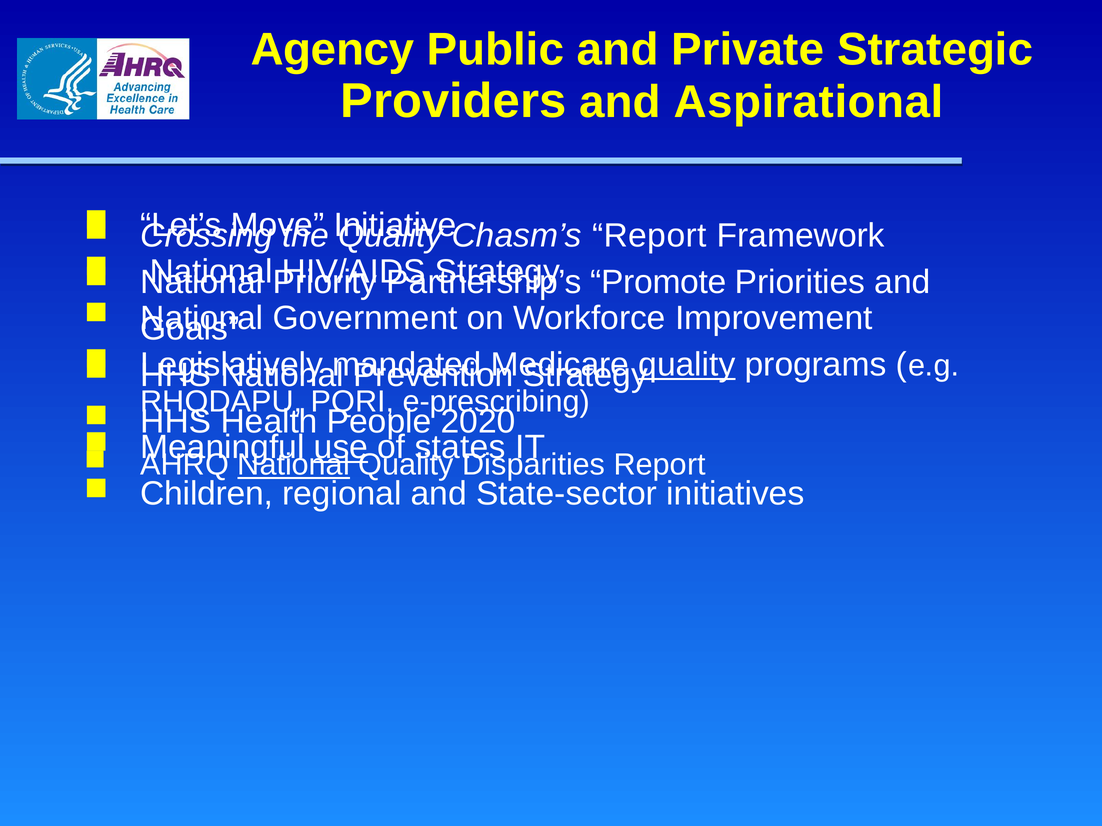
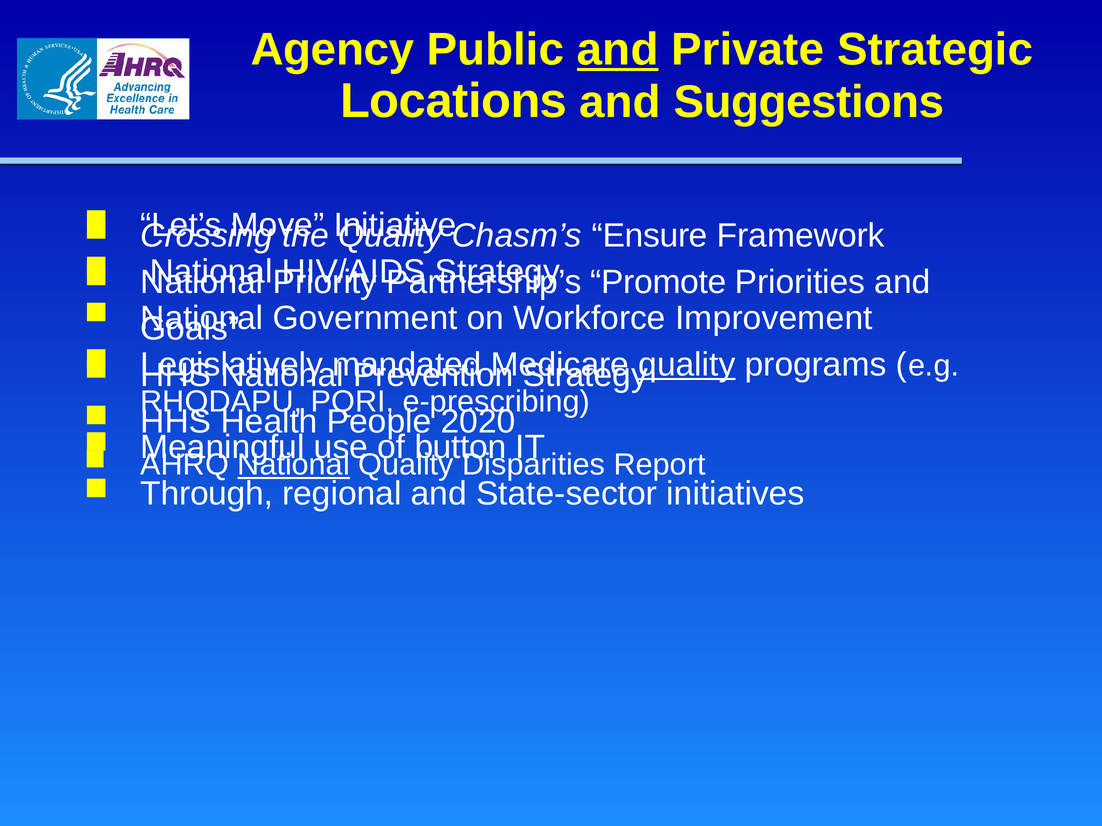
and underline: none -> present (618, 50)
Providers: Providers -> Locations (454, 101)
Aspirational: Aspirational -> Suggestions (809, 102)
Chasm’s Report: Report -> Ensure (650, 236)
use underline: present -> none (341, 448)
states: states -> button (460, 448)
Children: Children -> Through (207, 494)
